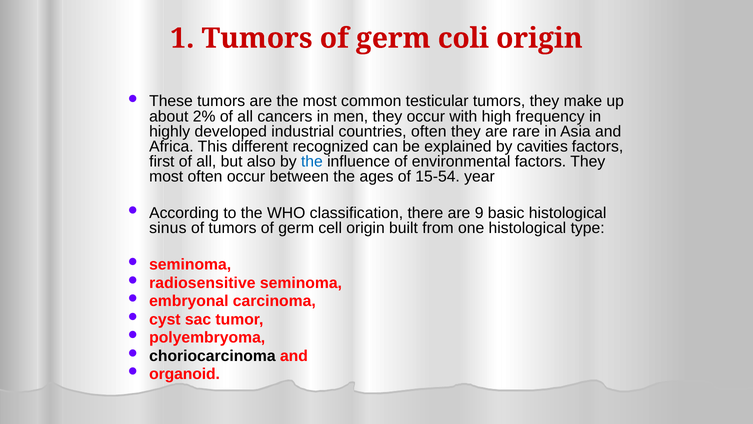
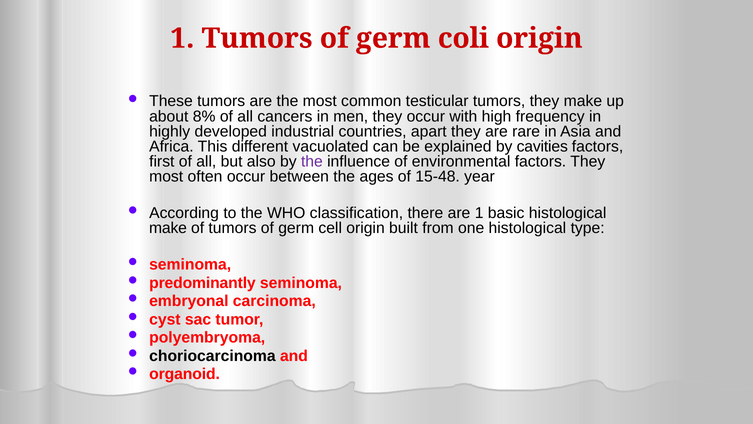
2%: 2% -> 8% (204, 116)
countries often: often -> apart (429, 131)
recognized: recognized -> vacuolated (331, 146)
the colour: blue -> purple (312, 161)
15-54: 15-54 -> 15-48 (438, 177)
are 9: 9 -> 1 (479, 213)
sinus: sinus -> make (168, 228)
radiosensitive: radiosensitive -> predominantly (202, 283)
